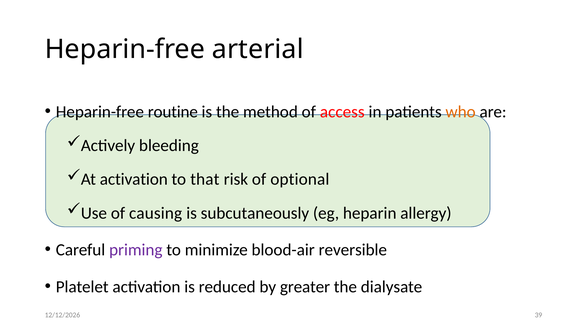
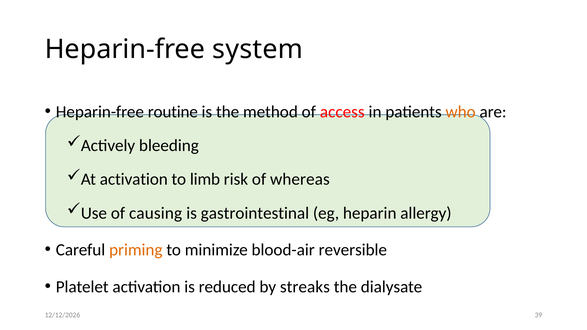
arterial: arterial -> system (258, 49)
that: that -> limb (205, 179)
optional: optional -> whereas (300, 179)
subcutaneously: subcutaneously -> gastrointestinal (255, 213)
priming colour: purple -> orange (136, 250)
greater: greater -> streaks (305, 287)
